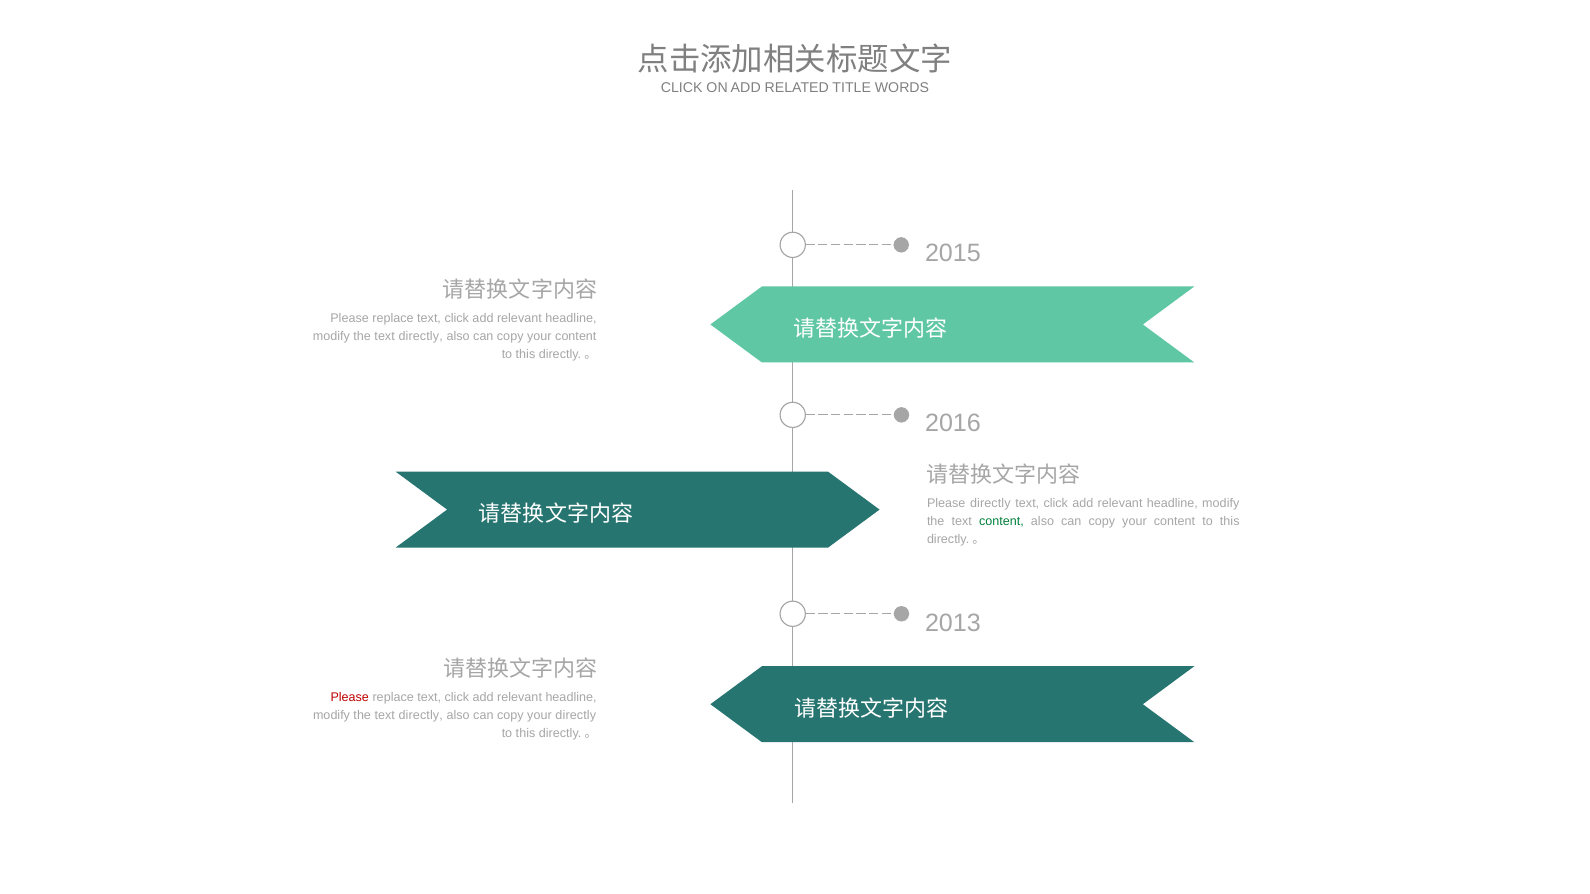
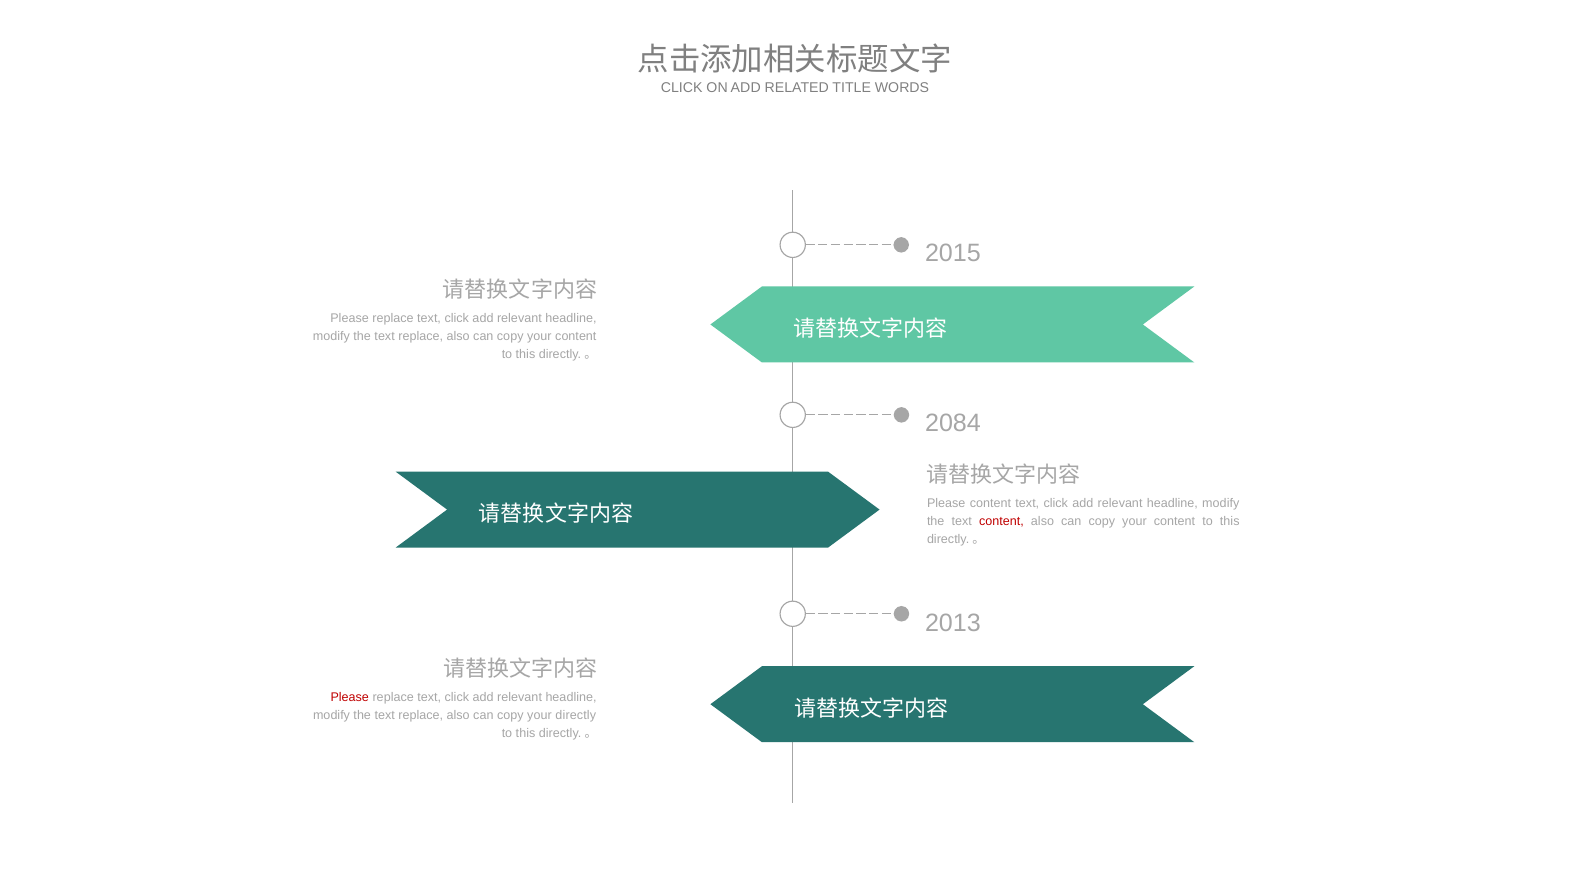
directly: directly -> replace (421, 336)
2016: 2016 -> 2084 (953, 423)
Please directly: directly -> content (990, 503)
content colour: green -> red (1001, 521)
directly: directly -> replace (421, 716)
